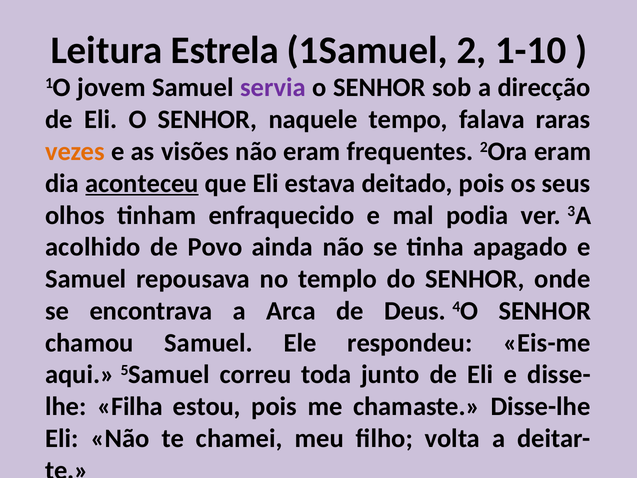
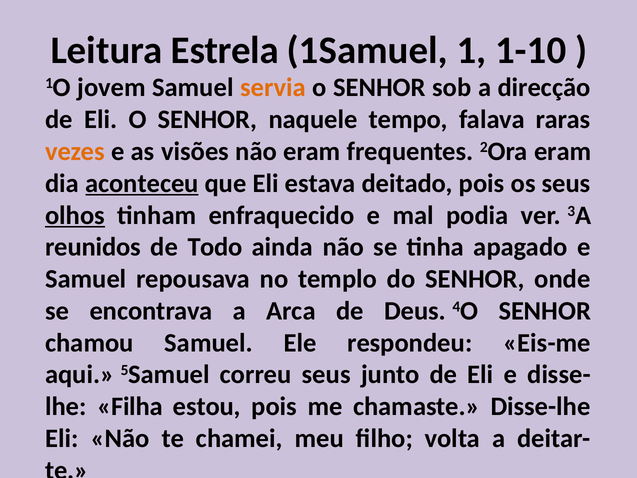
2: 2 -> 1 (472, 50)
servia colour: purple -> orange (273, 87)
olhos underline: none -> present (75, 215)
acolhido: acolhido -> reunidos (93, 247)
Povo: Povo -> Todo (215, 247)
correu toda: toda -> seus (326, 374)
